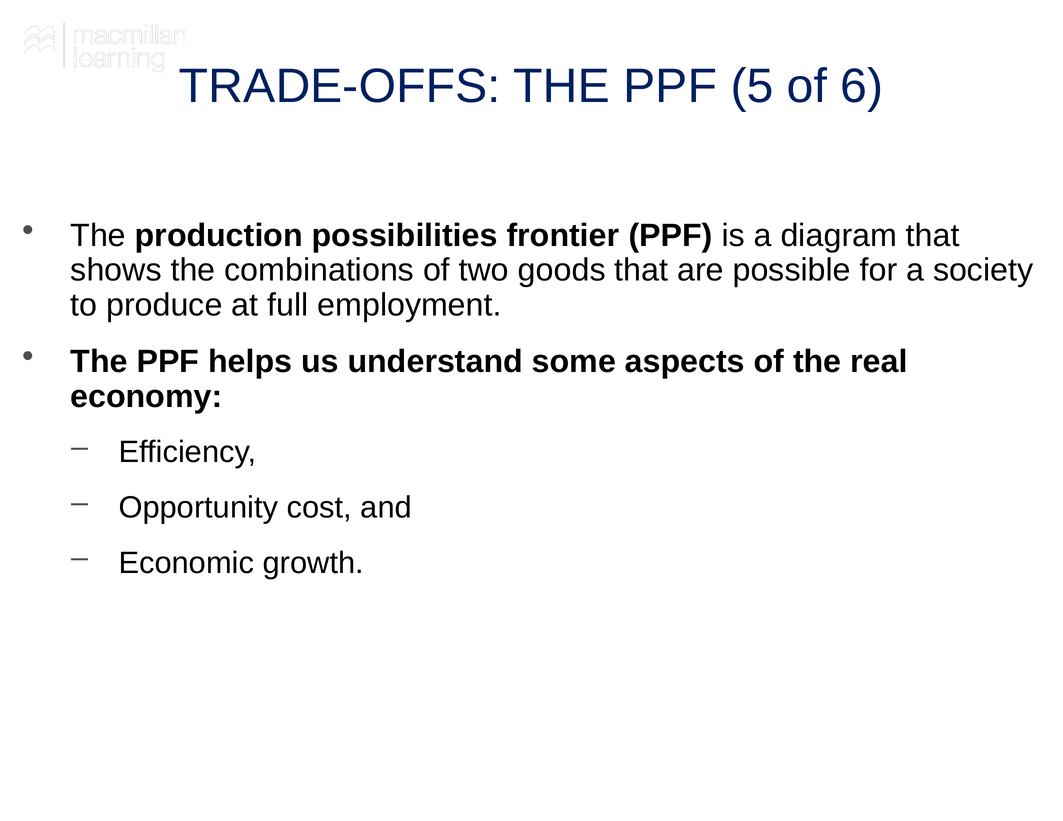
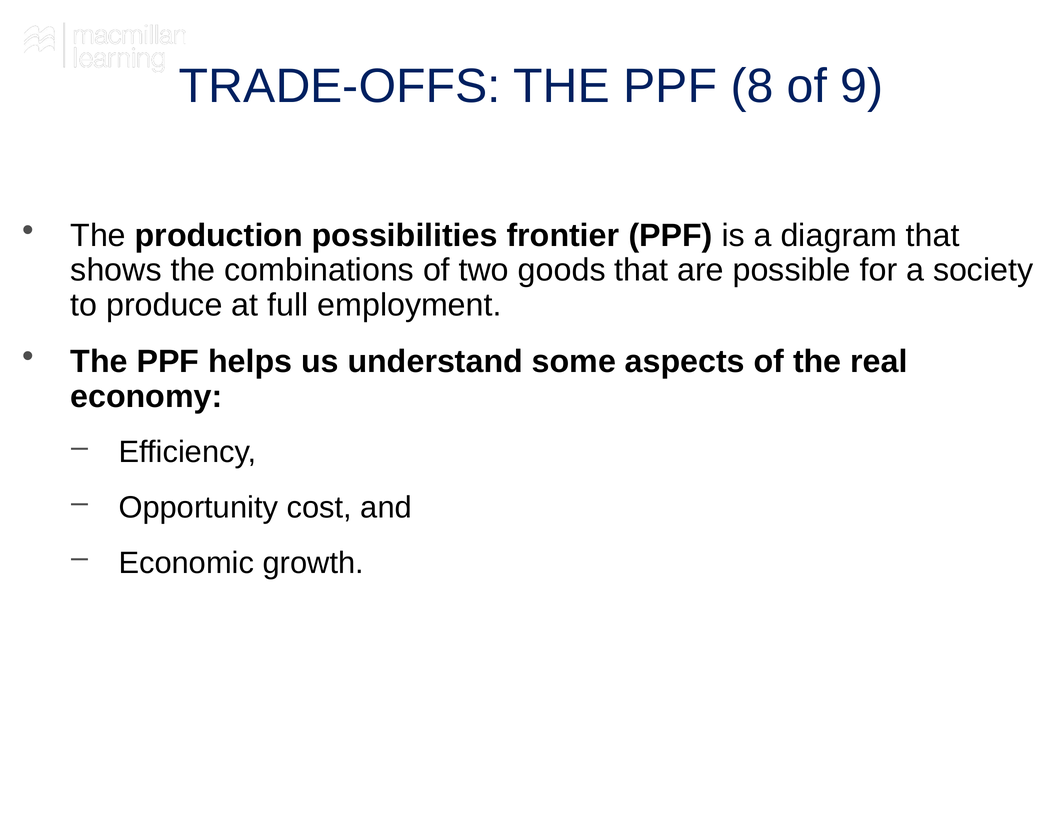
5: 5 -> 8 (752, 87)
6: 6 -> 9 (862, 87)
